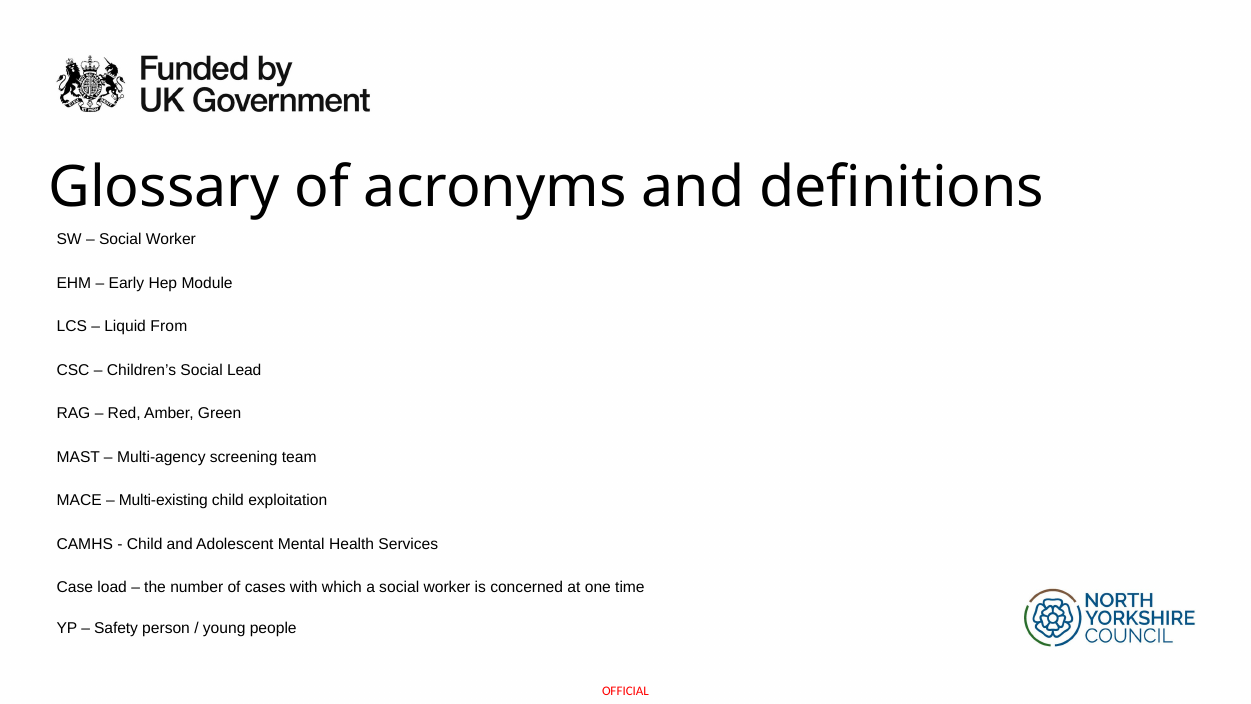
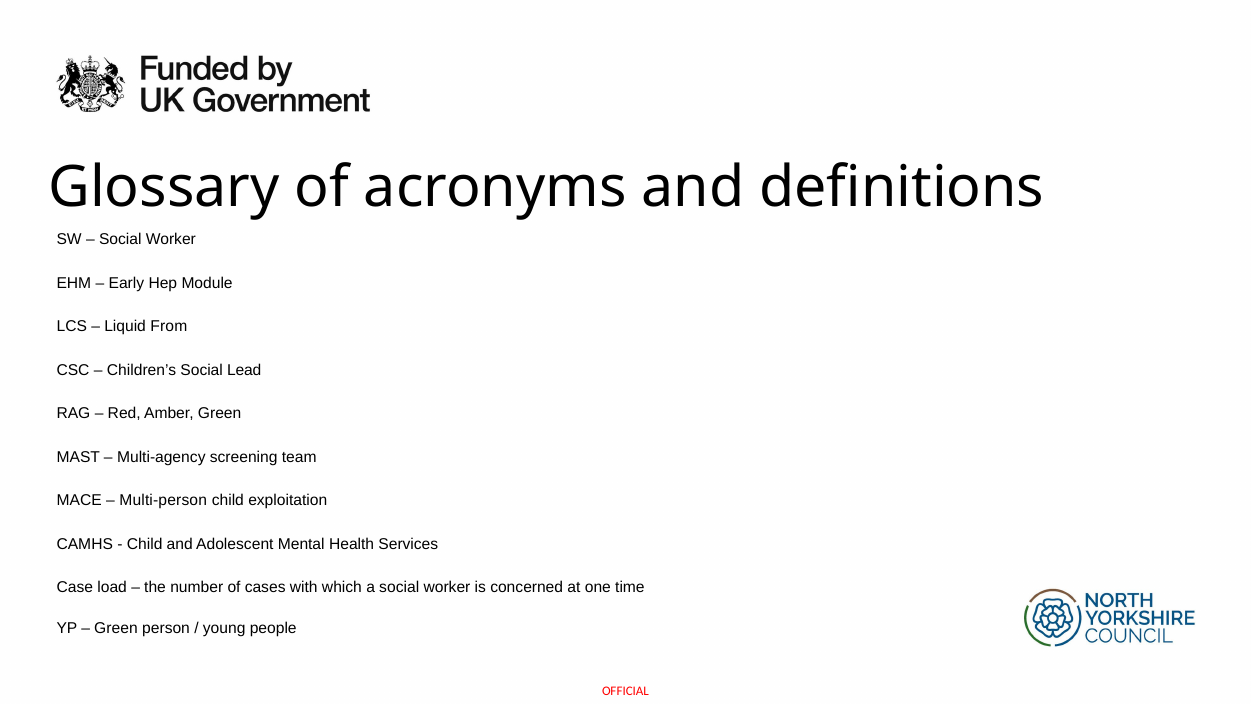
Multi-existing: Multi-existing -> Multi-person (163, 501)
Safety: Safety -> Green (116, 628)
